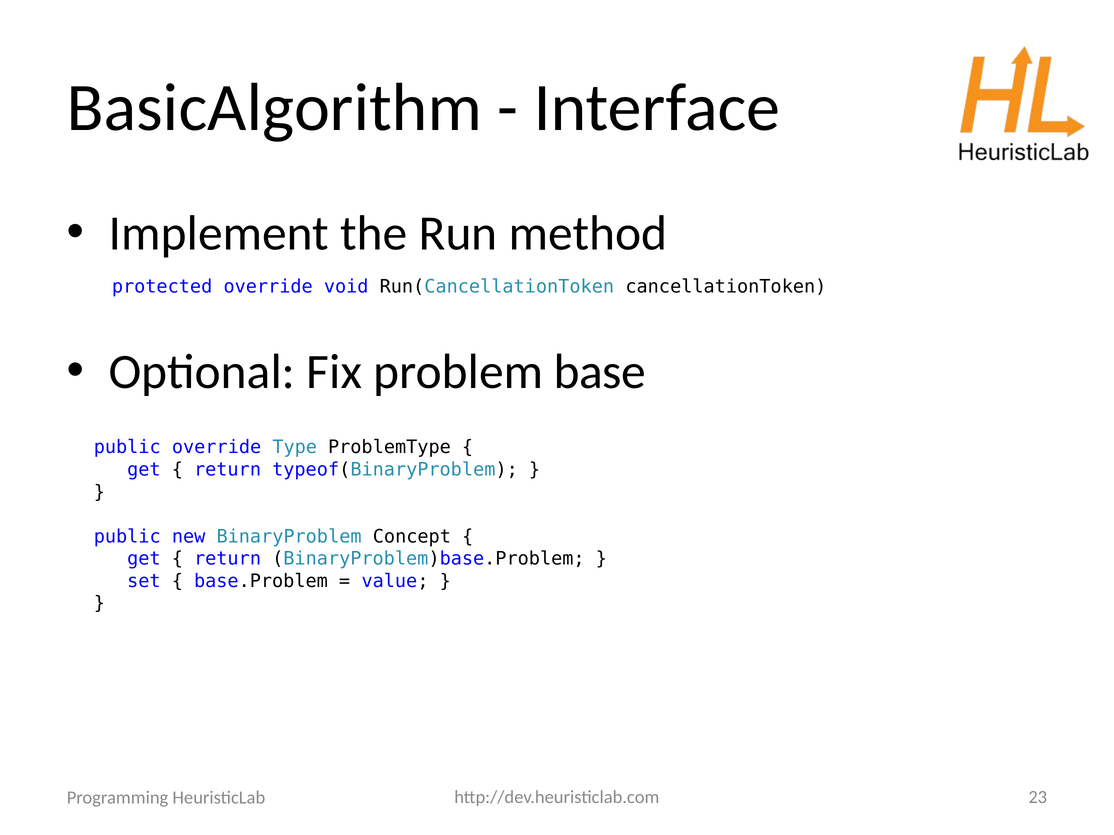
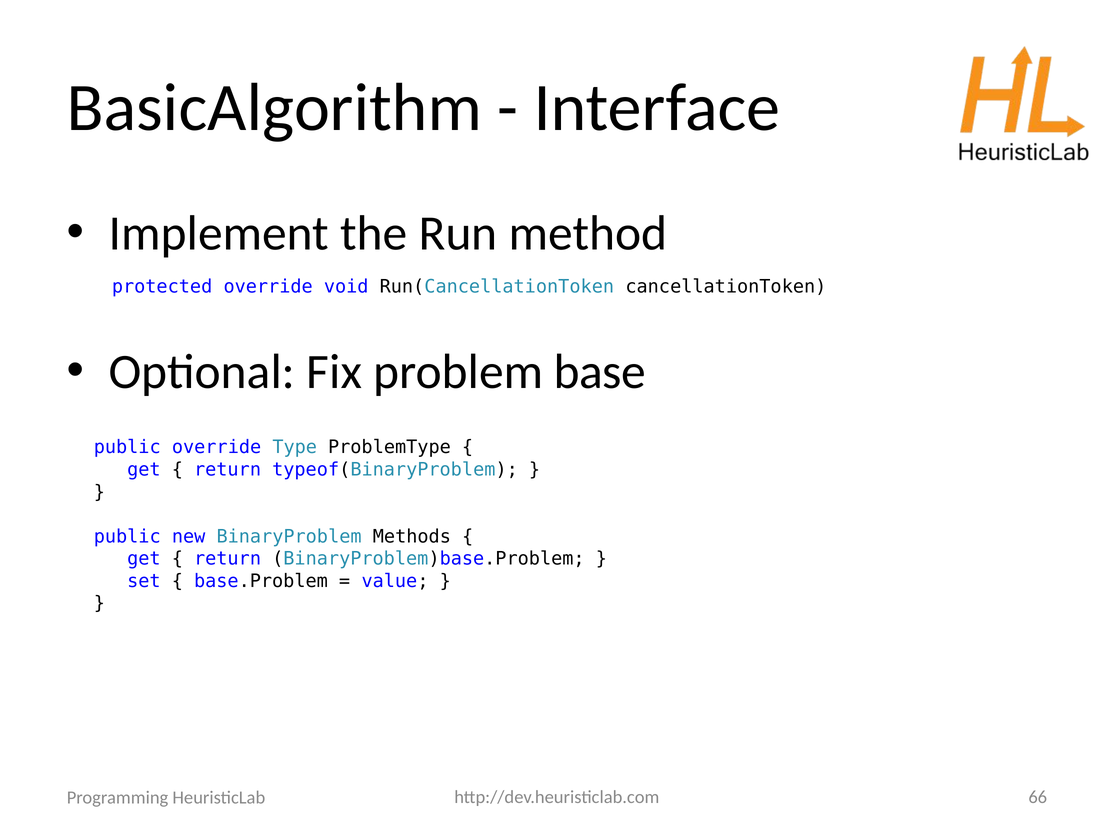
Concept: Concept -> Methods (412, 537)
23: 23 -> 66 (1038, 798)
